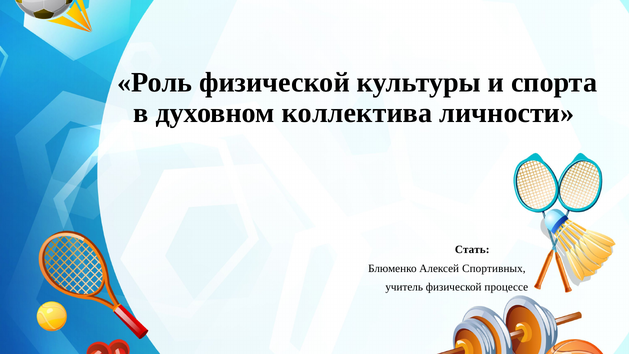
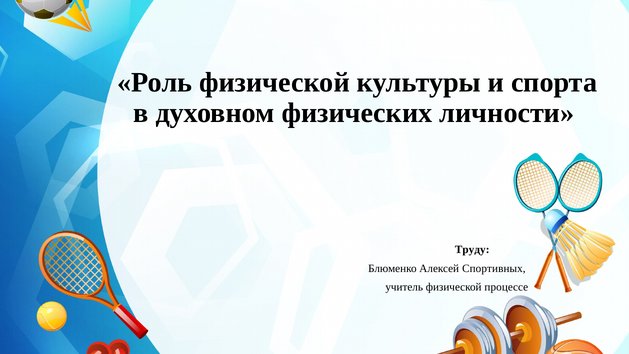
коллектива: коллектива -> физических (357, 113)
Стать: Стать -> Труду (472, 250)
